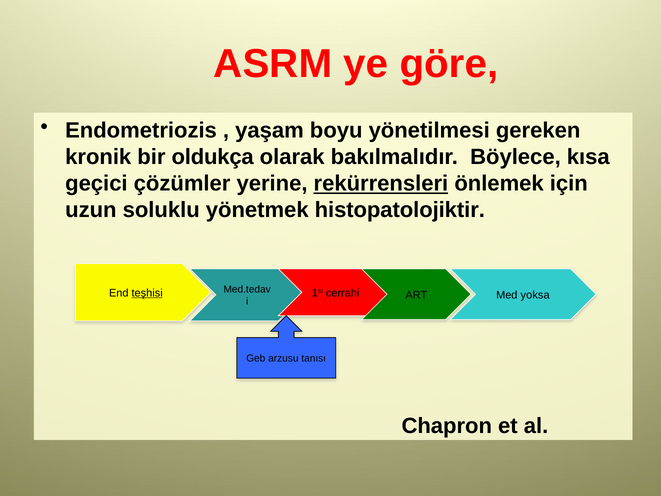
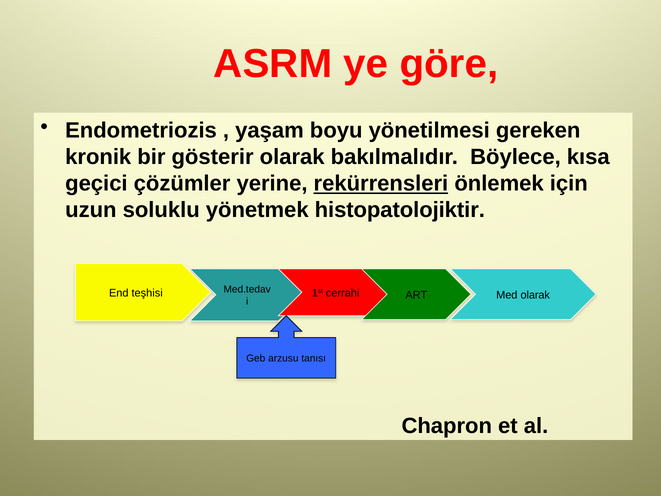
oldukça: oldukça -> gösterir (213, 157)
teşhisi underline: present -> none (147, 293)
Med yoksa: yoksa -> olarak (535, 295)
